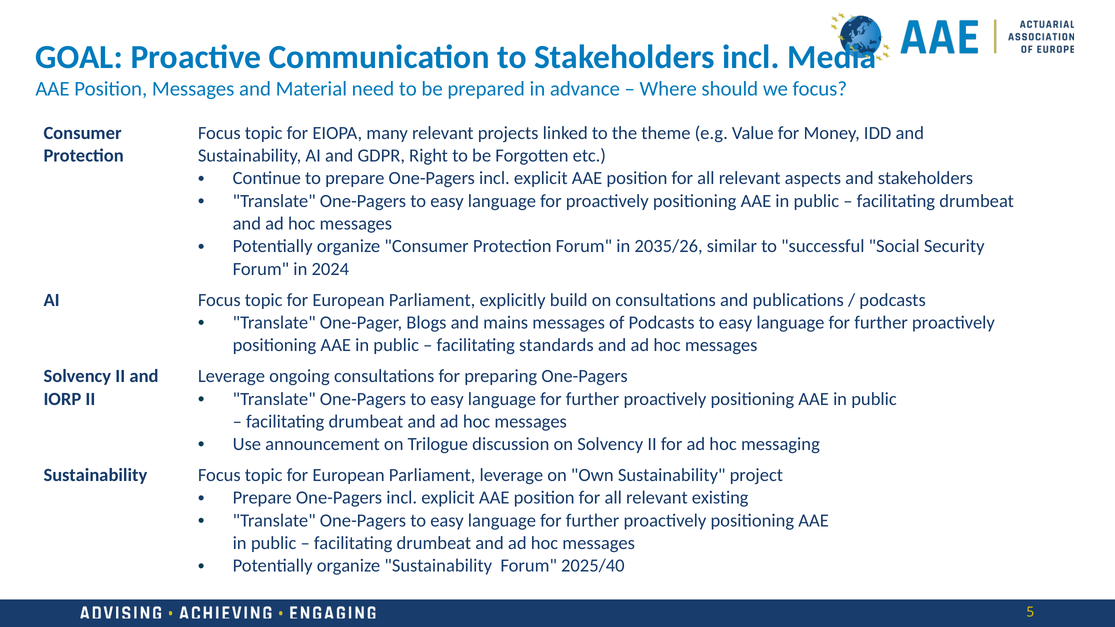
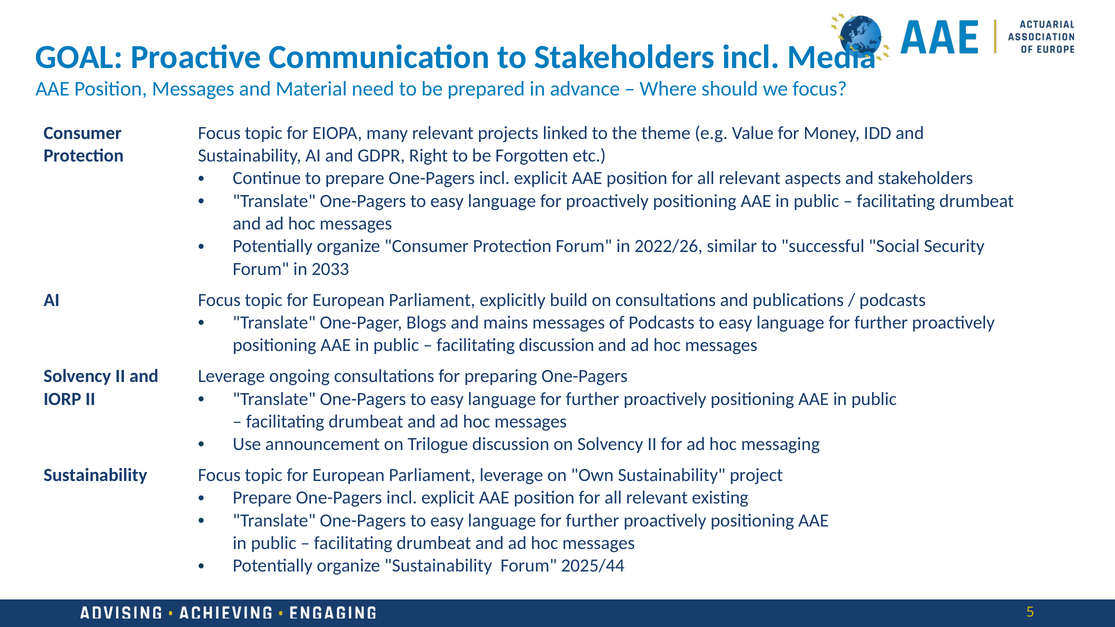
2035/26: 2035/26 -> 2022/26 (669, 246)
2024: 2024 -> 2033 (330, 269)
facilitating standards: standards -> discussion (557, 345)
2025/40: 2025/40 -> 2025/44 (593, 566)
